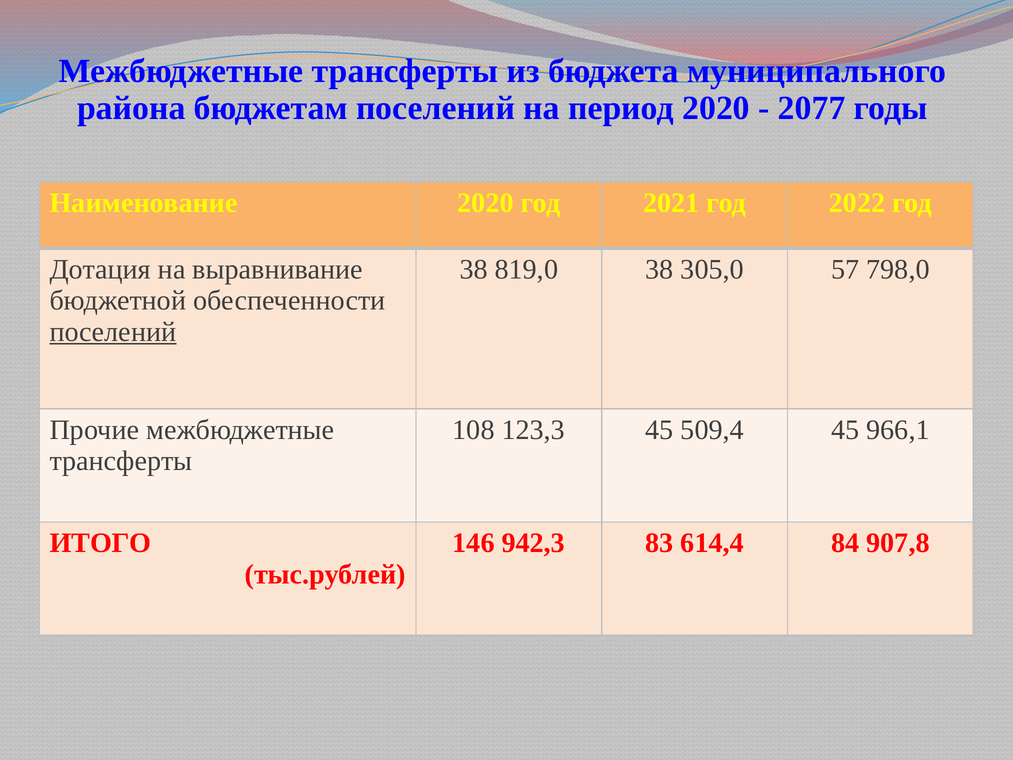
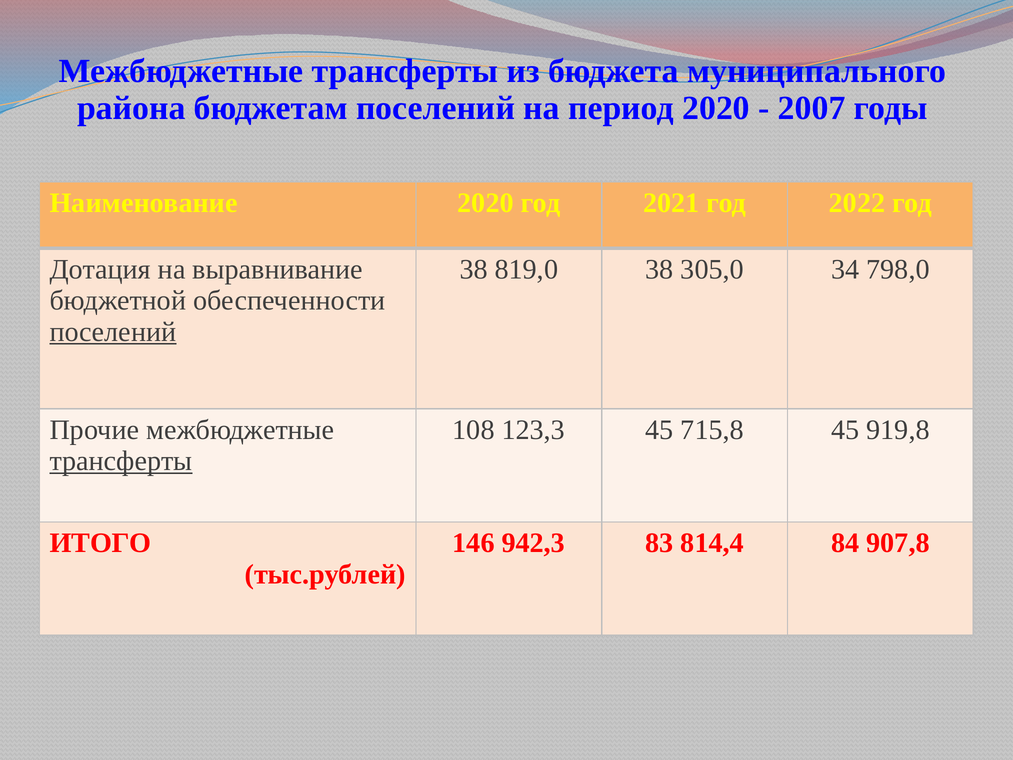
2077: 2077 -> 2007 (812, 108)
57: 57 -> 34 (845, 269)
509,4: 509,4 -> 715,8 (712, 430)
966,1: 966,1 -> 919,8 (898, 430)
трансферты underline: none -> present (121, 461)
614,4: 614,4 -> 814,4 (712, 543)
